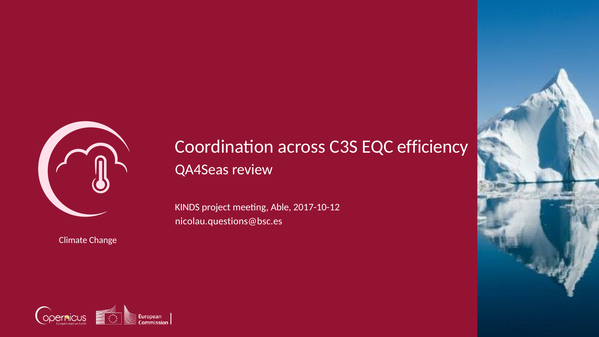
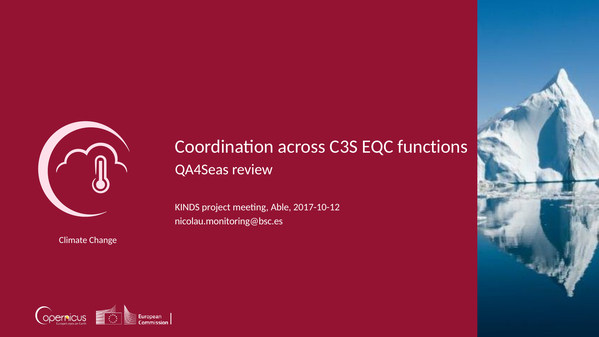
efficiency: efficiency -> functions (433, 147)
nicolau.questions@bsc.es: nicolau.questions@bsc.es -> nicolau.monitoring@bsc.es (229, 221)
